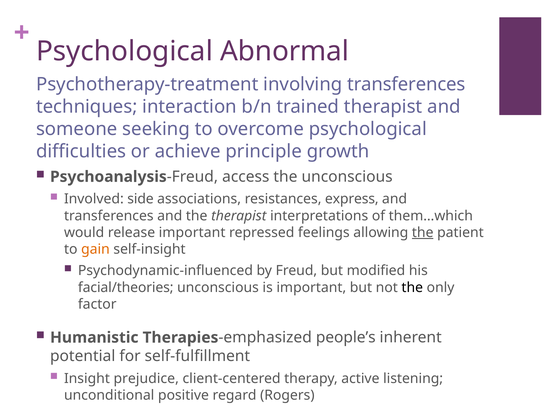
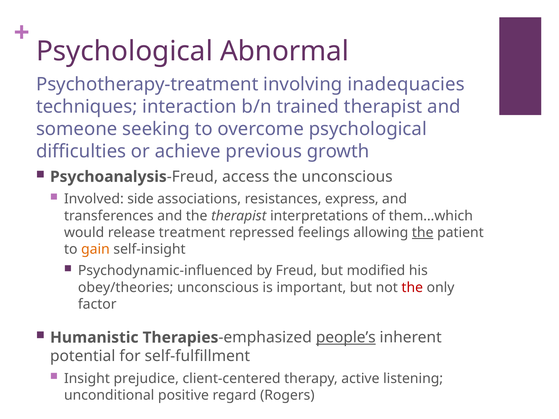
involving transferences: transferences -> inadequacies (406, 84)
principle: principle -> previous (264, 151)
release important: important -> treatment (192, 233)
facial/theories: facial/theories -> obey/theories (126, 288)
the colour: black -> red (412, 288)
people’s underline: none -> present (346, 338)
